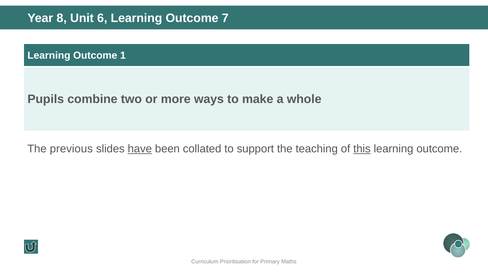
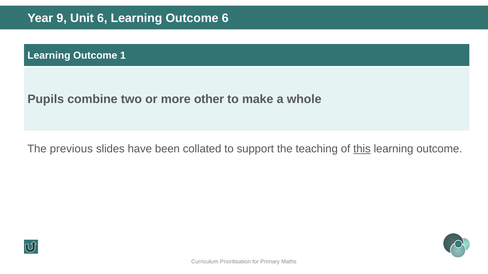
8: 8 -> 9 (62, 18)
Outcome 7: 7 -> 6 (225, 18)
ways: ways -> other (209, 99)
have underline: present -> none (140, 149)
